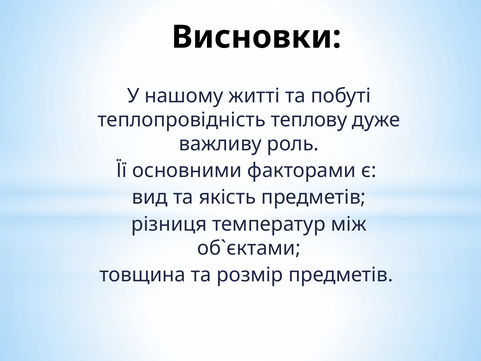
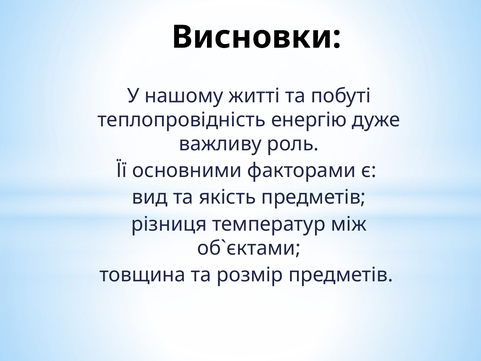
теплову: теплову -> енергію (309, 120)
